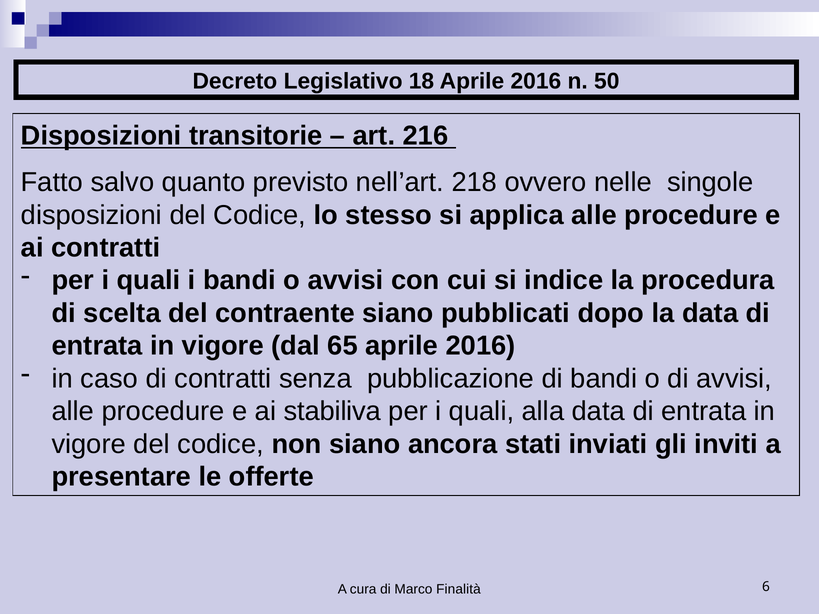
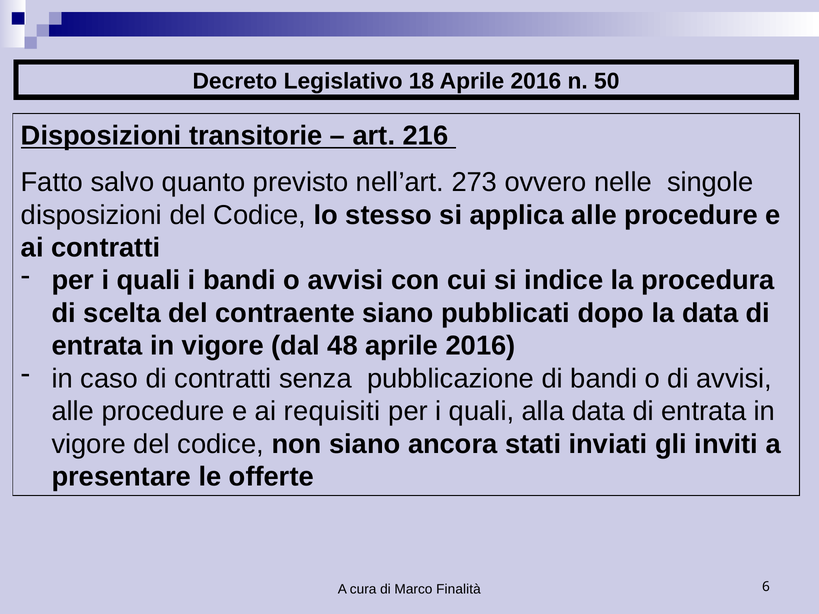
218: 218 -> 273 (474, 182)
65: 65 -> 48 (343, 346)
stabiliva: stabiliva -> requisiti (332, 412)
